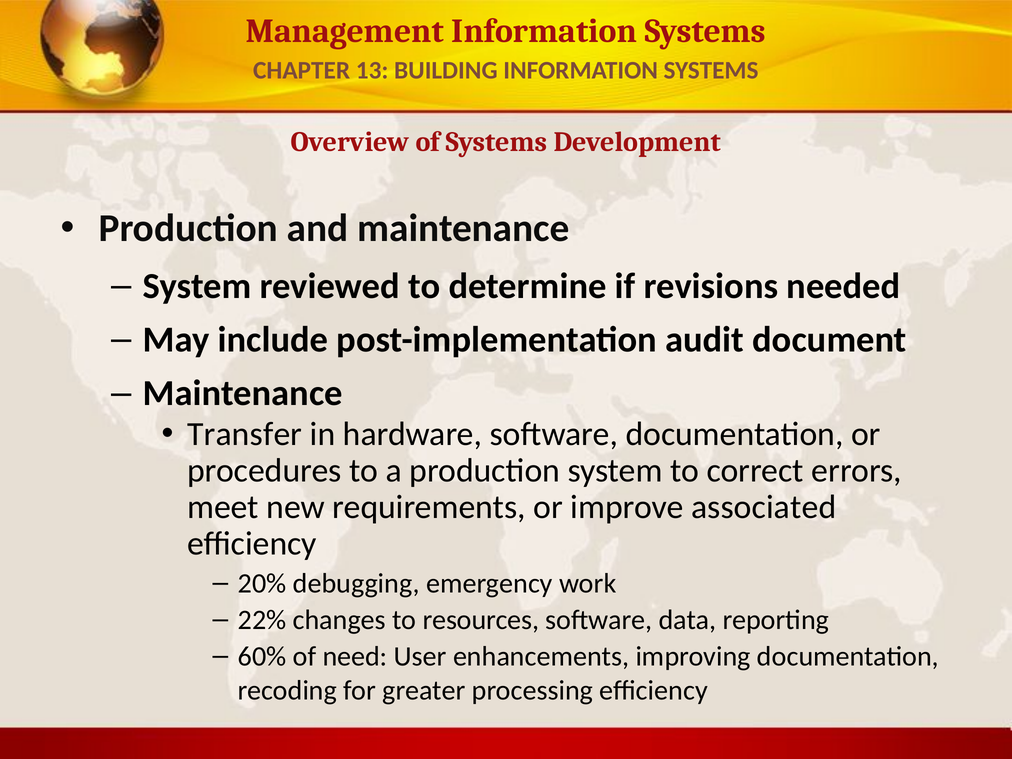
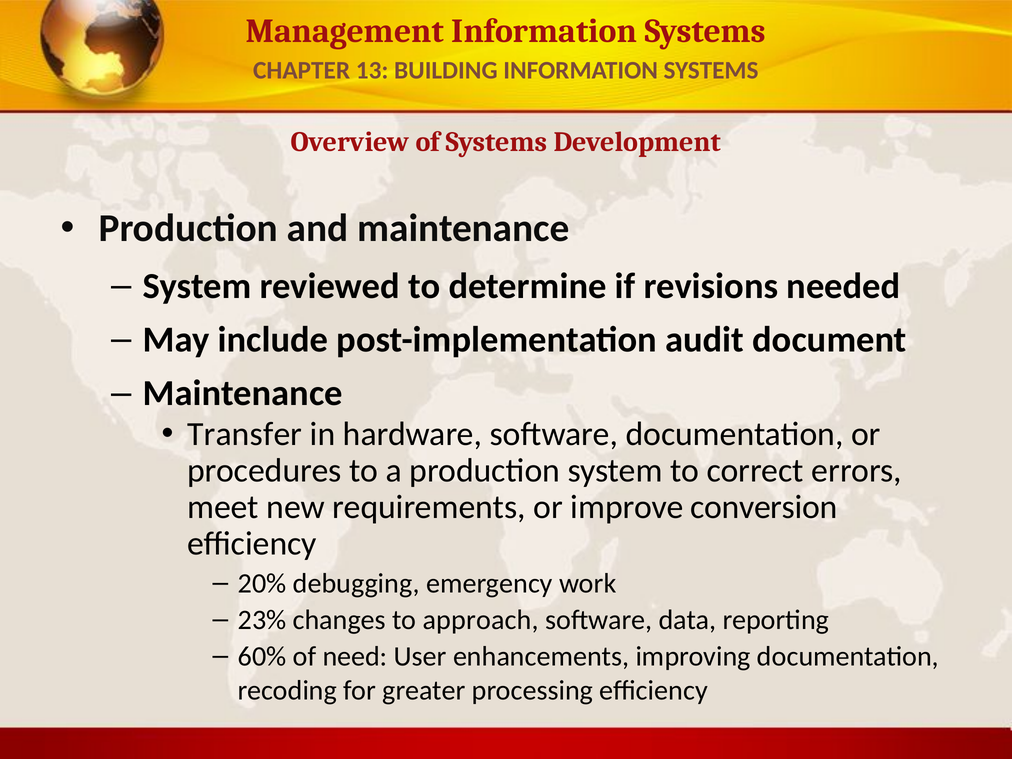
associated: associated -> conversion (764, 507)
22%: 22% -> 23% (262, 620)
resources: resources -> approach (481, 620)
